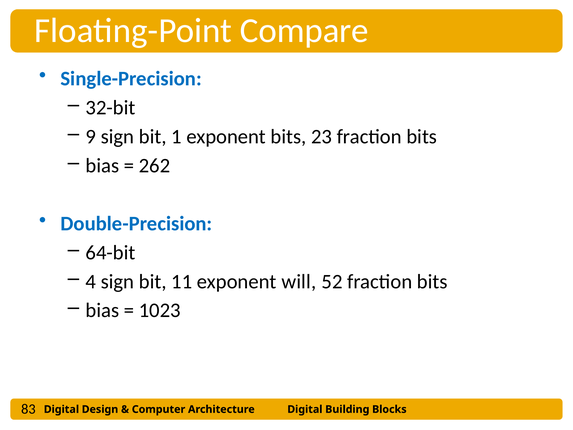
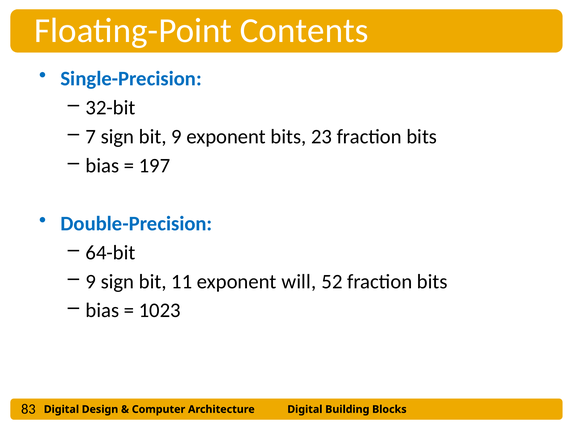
Compare: Compare -> Contents (304, 31)
9: 9 -> 7 (91, 137)
bit 1: 1 -> 9 (176, 137)
262: 262 -> 197 (155, 166)
4: 4 -> 9 (91, 281)
